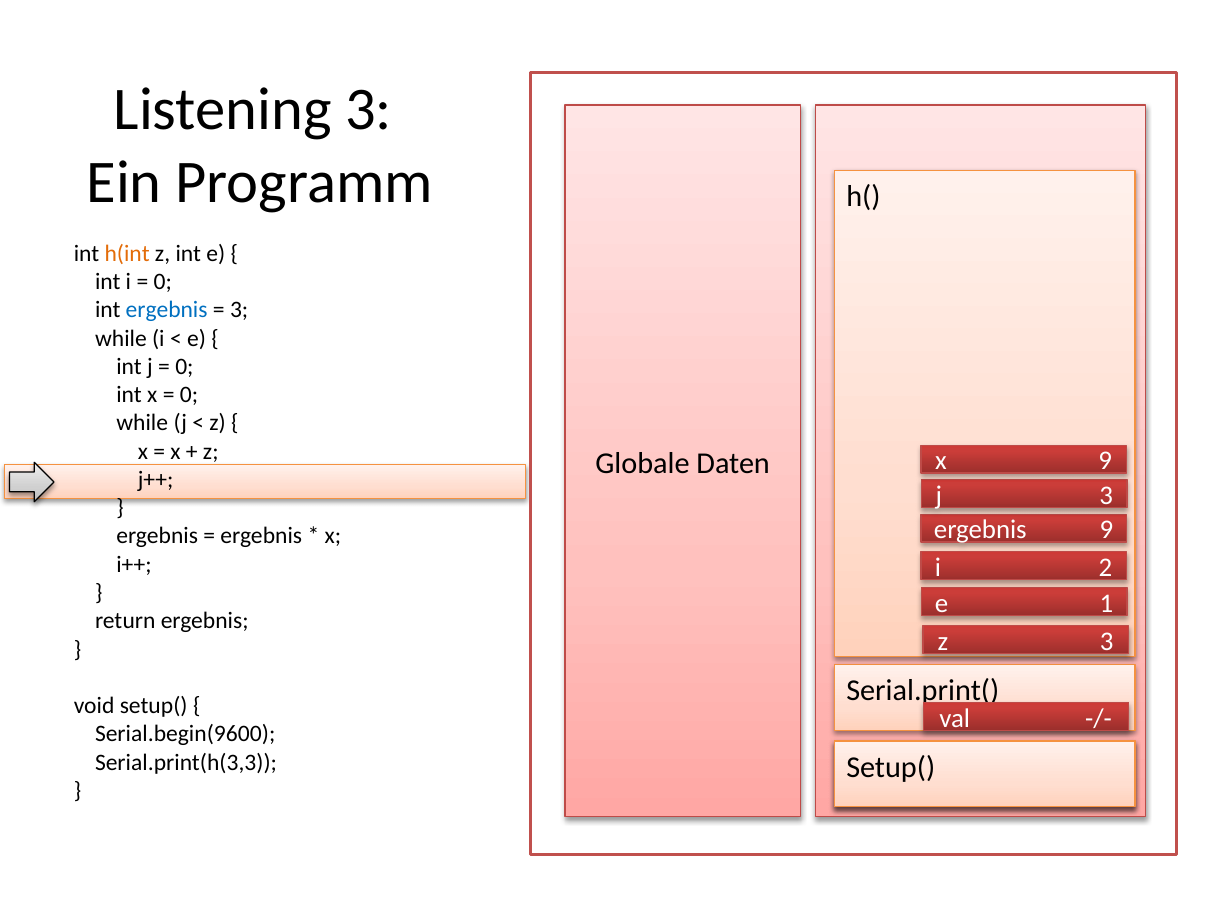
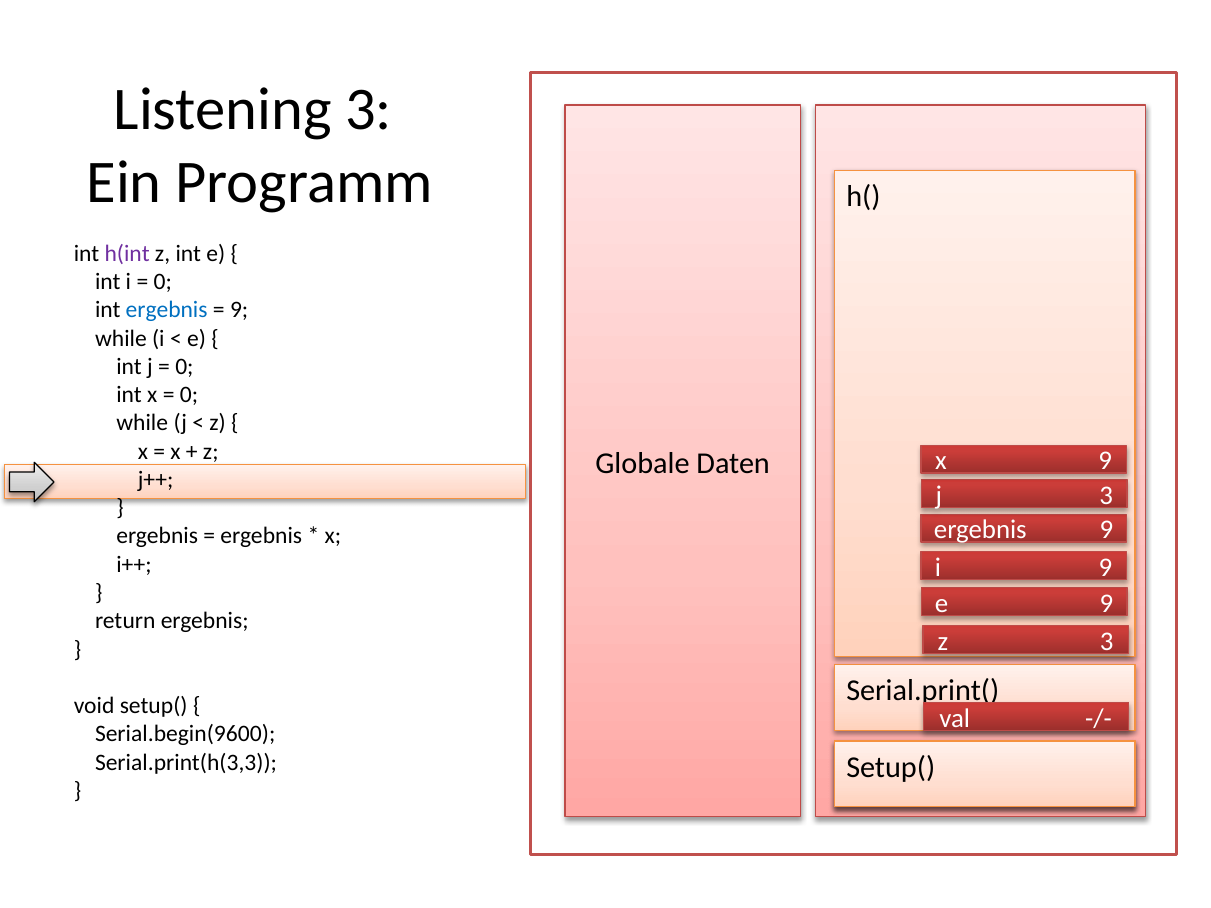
h(int colour: orange -> purple (127, 254)
3: 3 -> 9 (239, 310)
i 2: 2 -> 9 (1105, 568)
e 1: 1 -> 9 (1107, 603)
